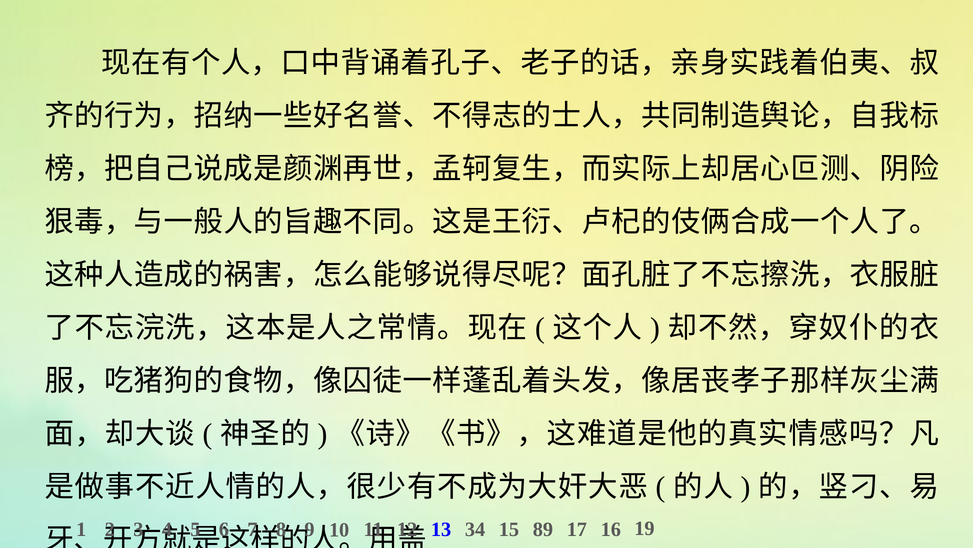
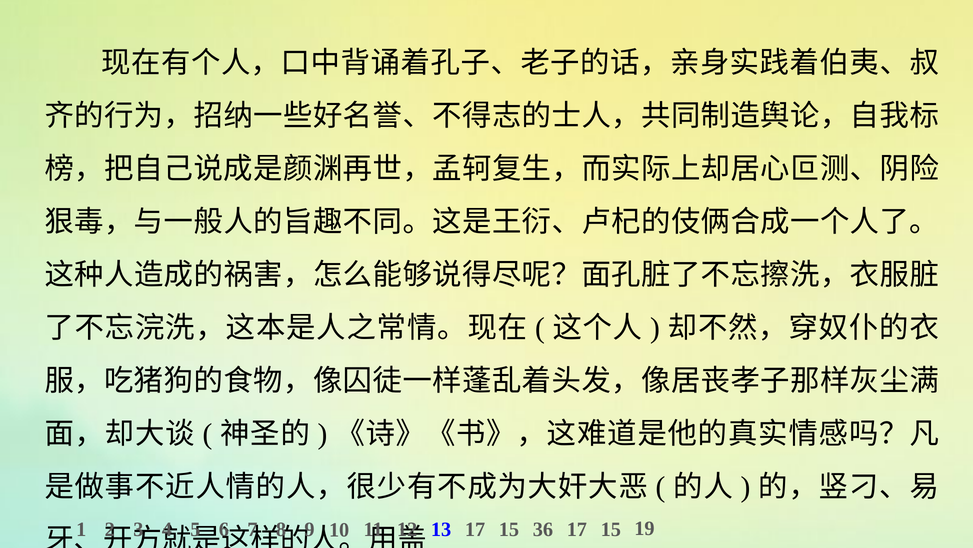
13 34: 34 -> 17 (475, 529)
89: 89 -> 36 (543, 529)
16: 16 -> 15 (611, 529)
